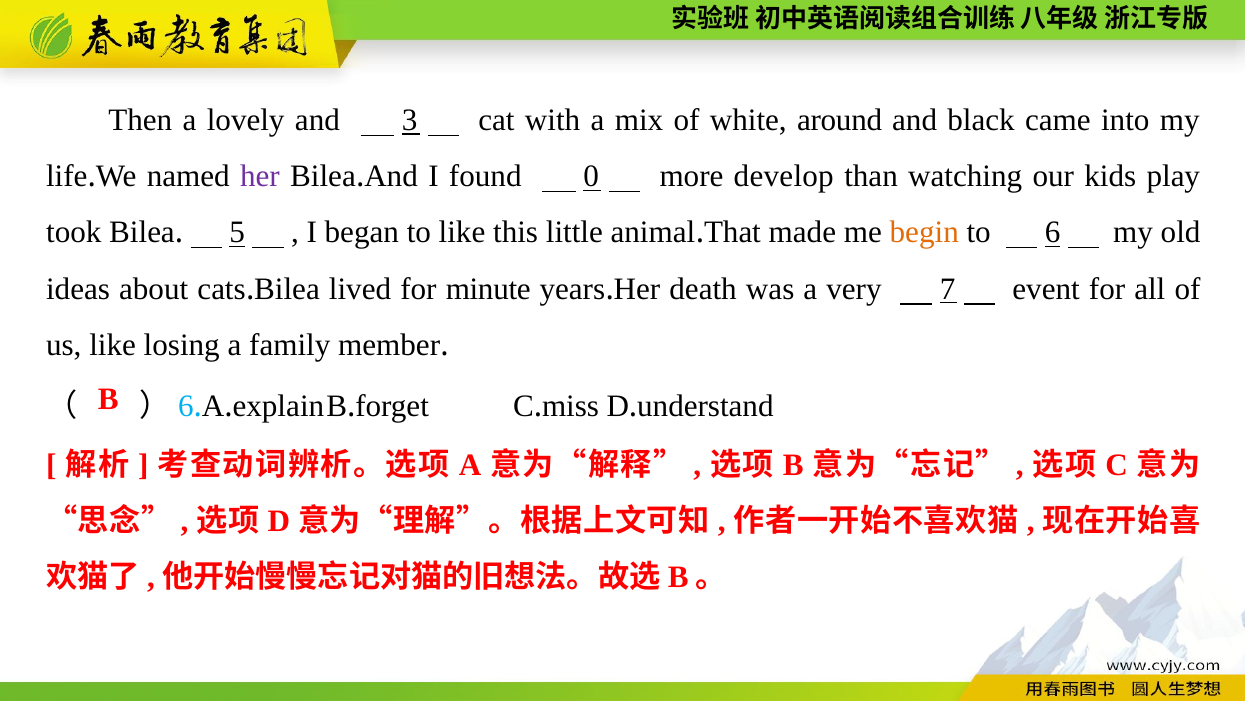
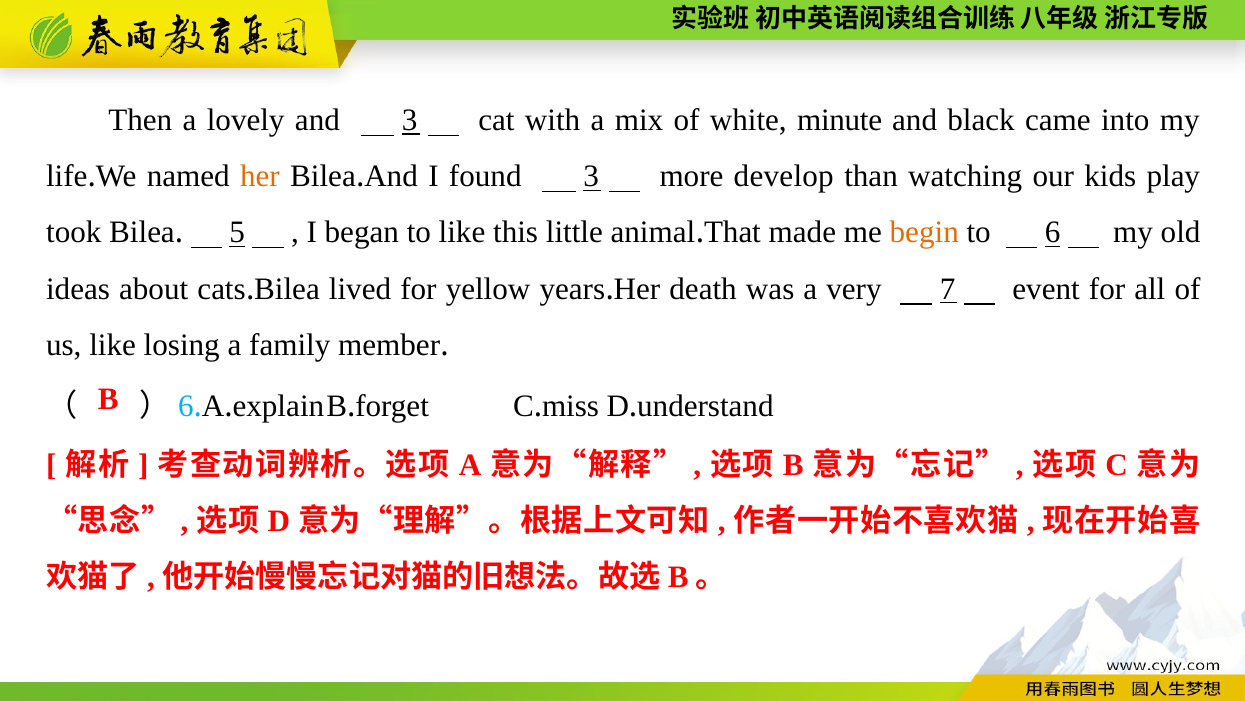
around: around -> minute (840, 120)
her colour: purple -> orange (260, 176)
found 0: 0 -> 3 (591, 176)
minute: minute -> yellow (488, 289)
